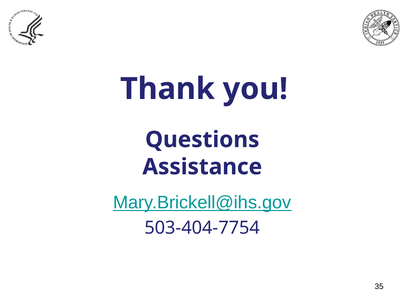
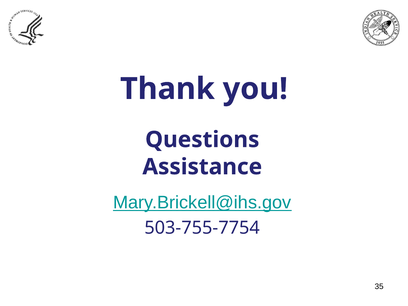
503-404-7754: 503-404-7754 -> 503-755-7754 (202, 228)
